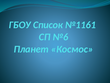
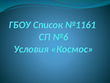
Планет: Планет -> Условия (31, 49)
